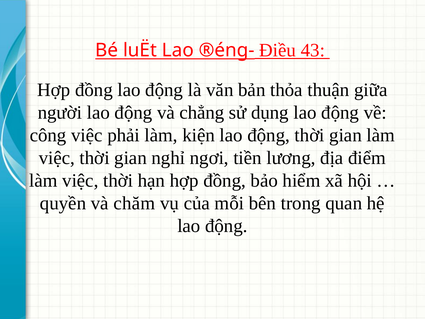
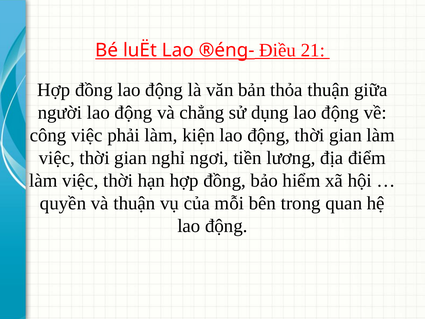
43: 43 -> 21 (313, 50)
và chăm: chăm -> thuận (134, 203)
